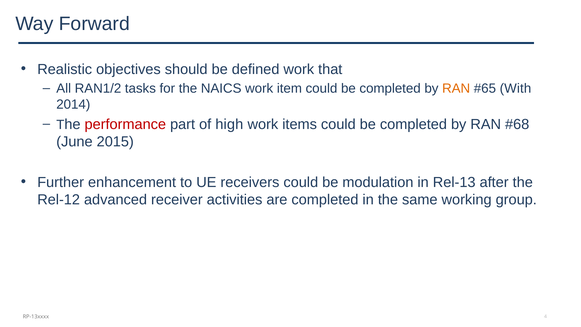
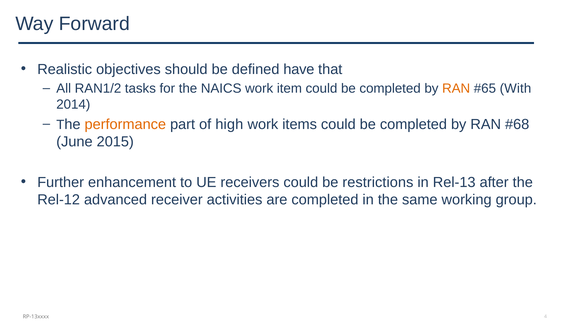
defined work: work -> have (299, 69)
performance colour: red -> orange (125, 124)
modulation: modulation -> restrictions (378, 182)
